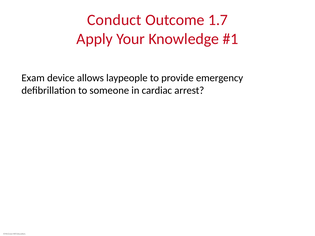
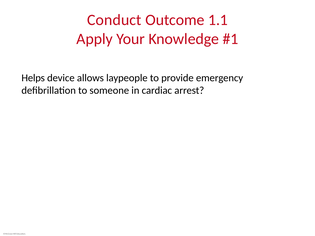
1.7: 1.7 -> 1.1 (218, 20)
Exam: Exam -> Helps (33, 78)
